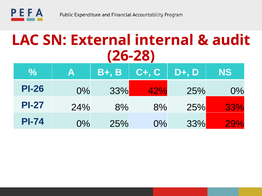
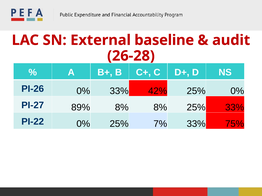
internal: internal -> baseline (164, 40)
24%: 24% -> 89% (81, 108)
PI-74: PI-74 -> PI-22 (33, 122)
0% 25% 0%: 0% -> 7% (160, 124)
29%: 29% -> 75% (235, 124)
